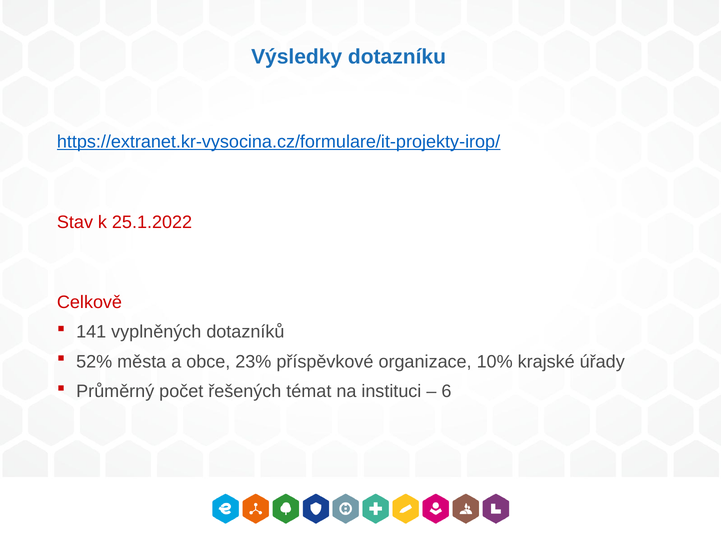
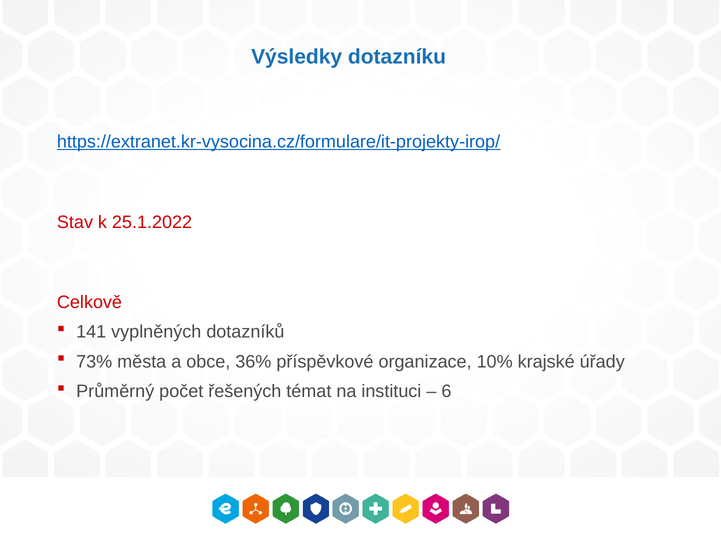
52%: 52% -> 73% (94, 362)
23%: 23% -> 36% (253, 362)
